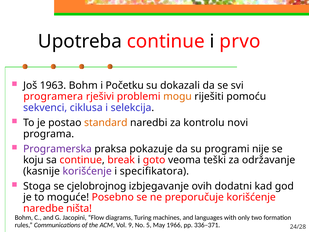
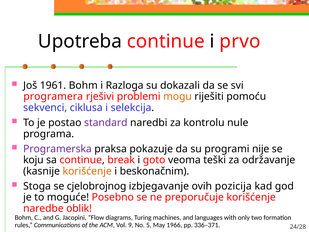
1963: 1963 -> 1961 (53, 85)
Početku: Početku -> Razloga (125, 85)
standard colour: orange -> purple (106, 123)
novi: novi -> nule (238, 123)
korišćenje colour: purple -> orange (87, 171)
specifikatora: specifikatora -> beskonačnim (154, 171)
dodatni: dodatni -> pozicija (233, 186)
ništa: ništa -> oblik (79, 208)
